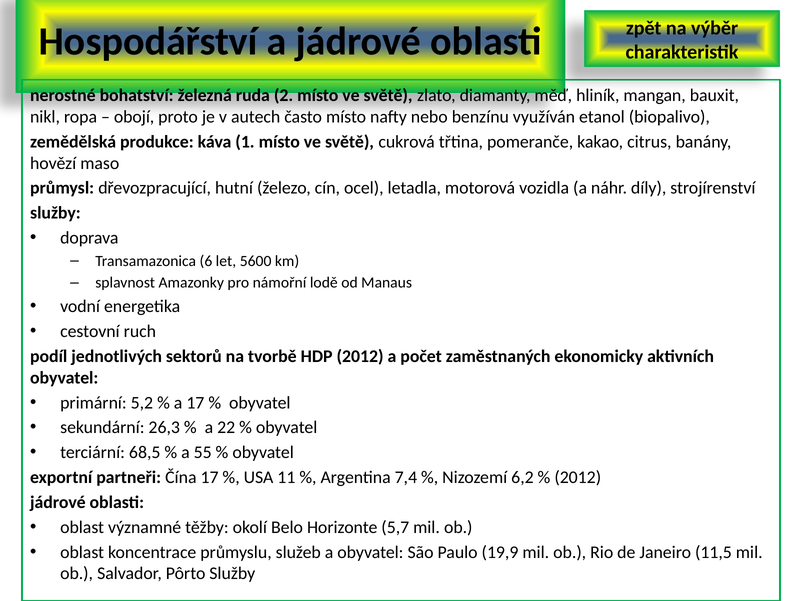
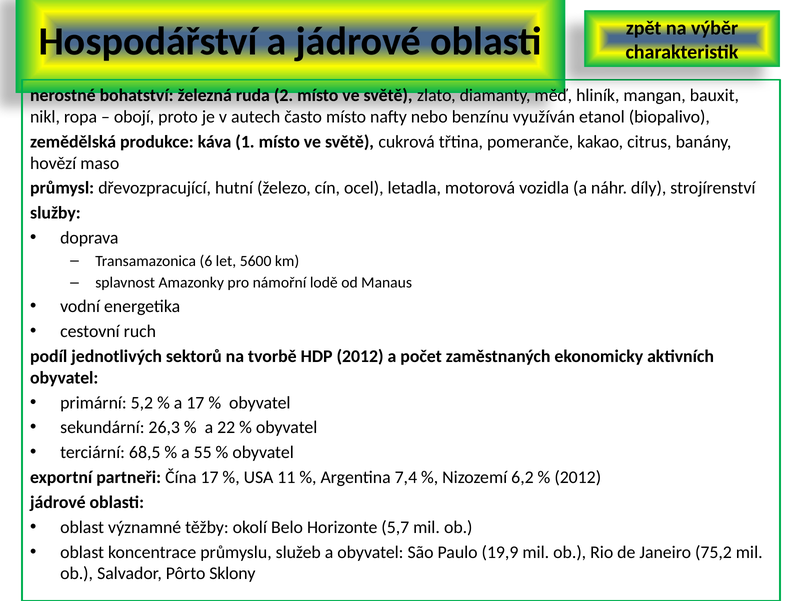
11,5: 11,5 -> 75,2 (713, 553)
Pôrto Služby: Služby -> Sklony (232, 574)
